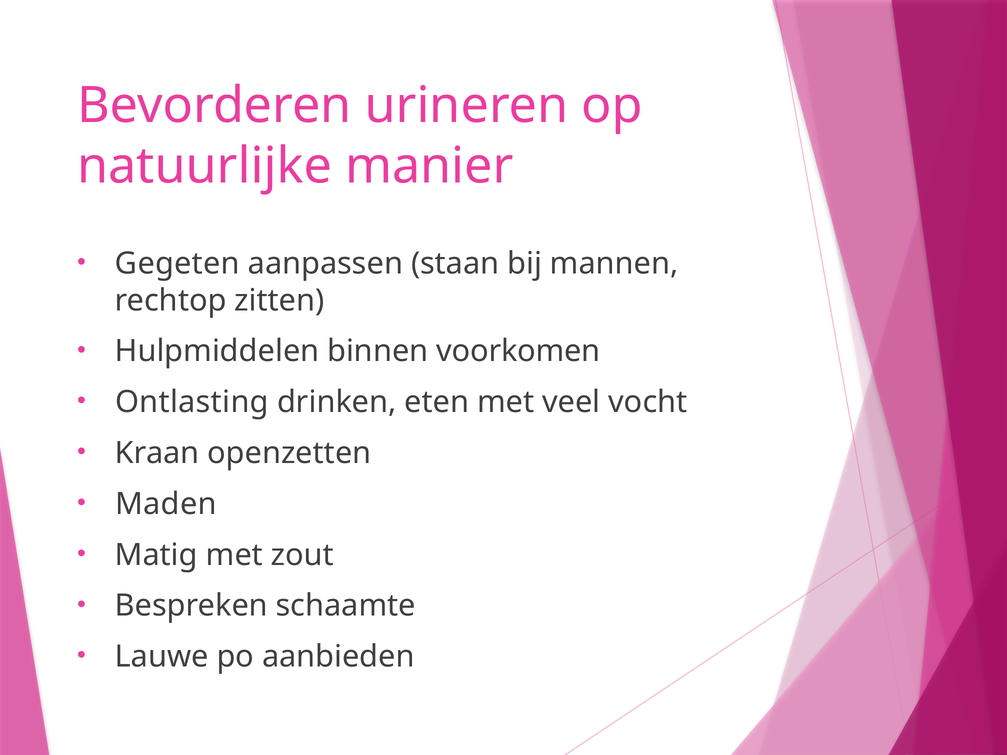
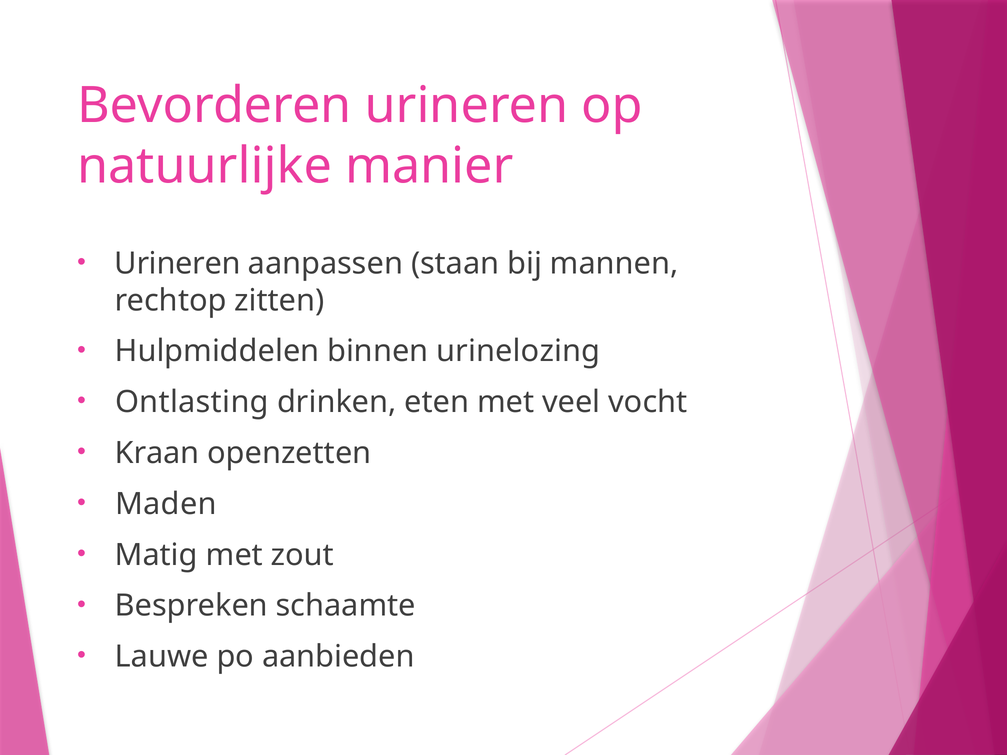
Gegeten: Gegeten -> Urineren (178, 264)
voorkomen: voorkomen -> urinelozing (518, 351)
